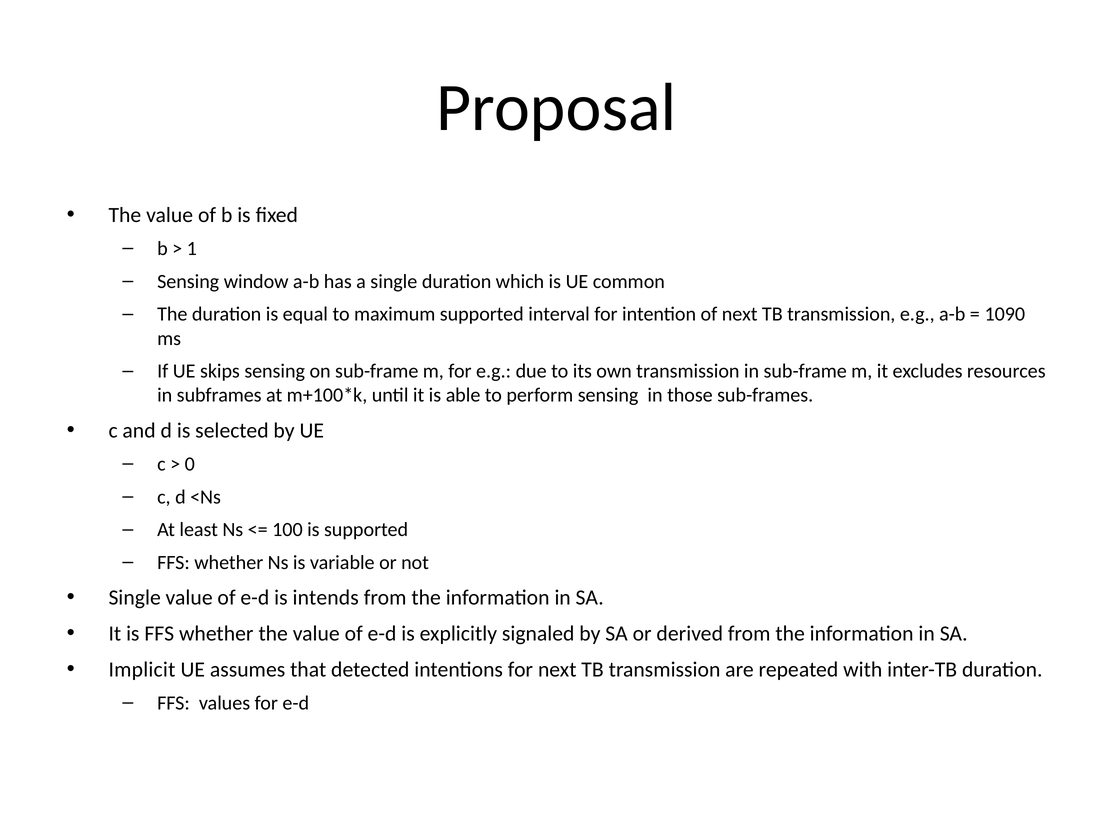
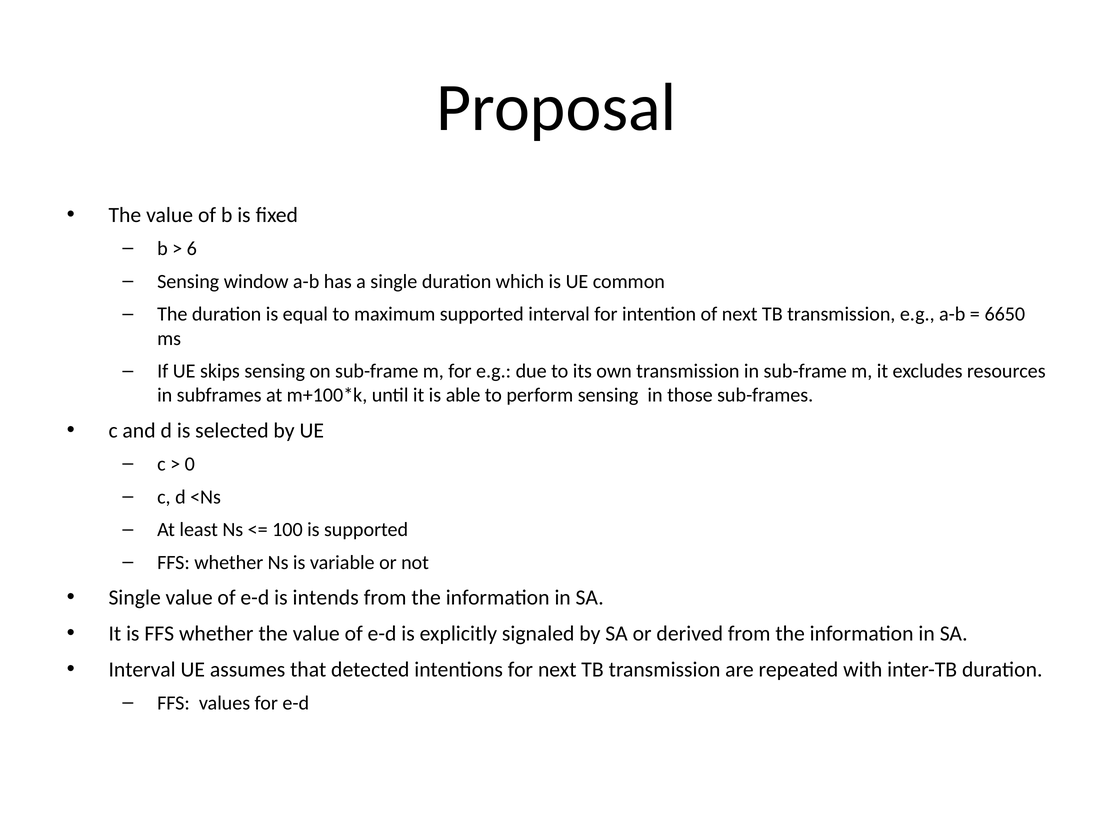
1: 1 -> 6 (192, 248)
1090: 1090 -> 6650 (1005, 314)
Implicit: Implicit -> Interval (142, 669)
